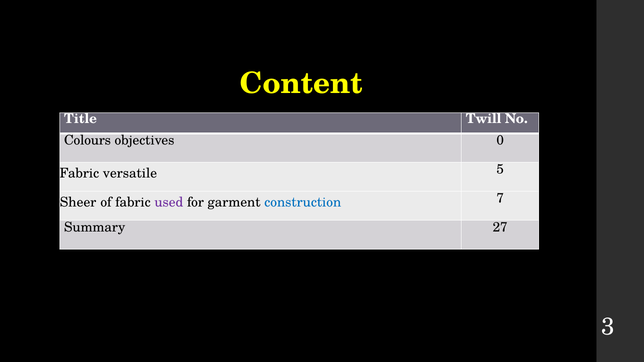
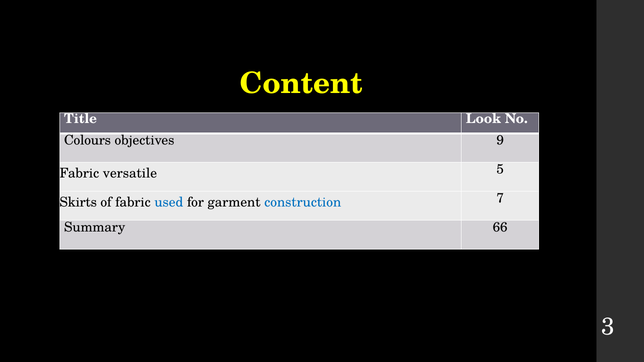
Twill: Twill -> Look (484, 119)
0: 0 -> 9 (500, 140)
Sheer: Sheer -> Skirts (78, 202)
used colour: purple -> blue (169, 202)
27: 27 -> 66 (500, 227)
